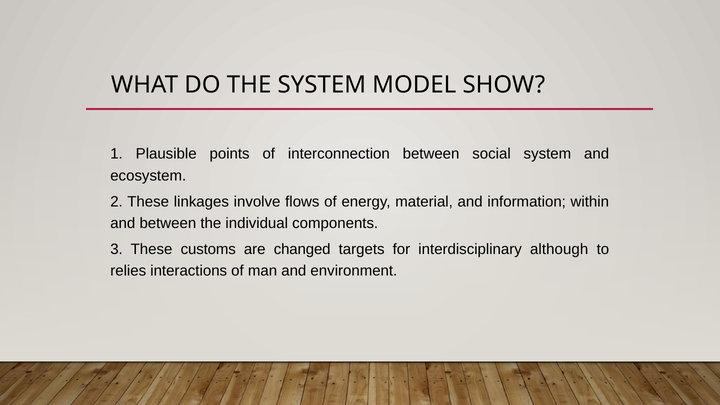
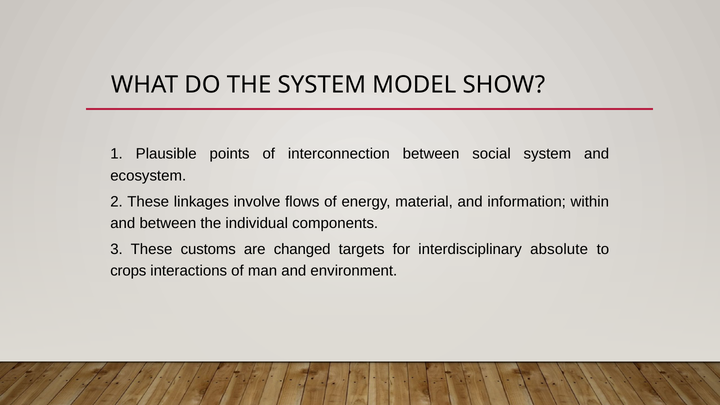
although: although -> absolute (559, 249)
relies: relies -> crops (128, 271)
